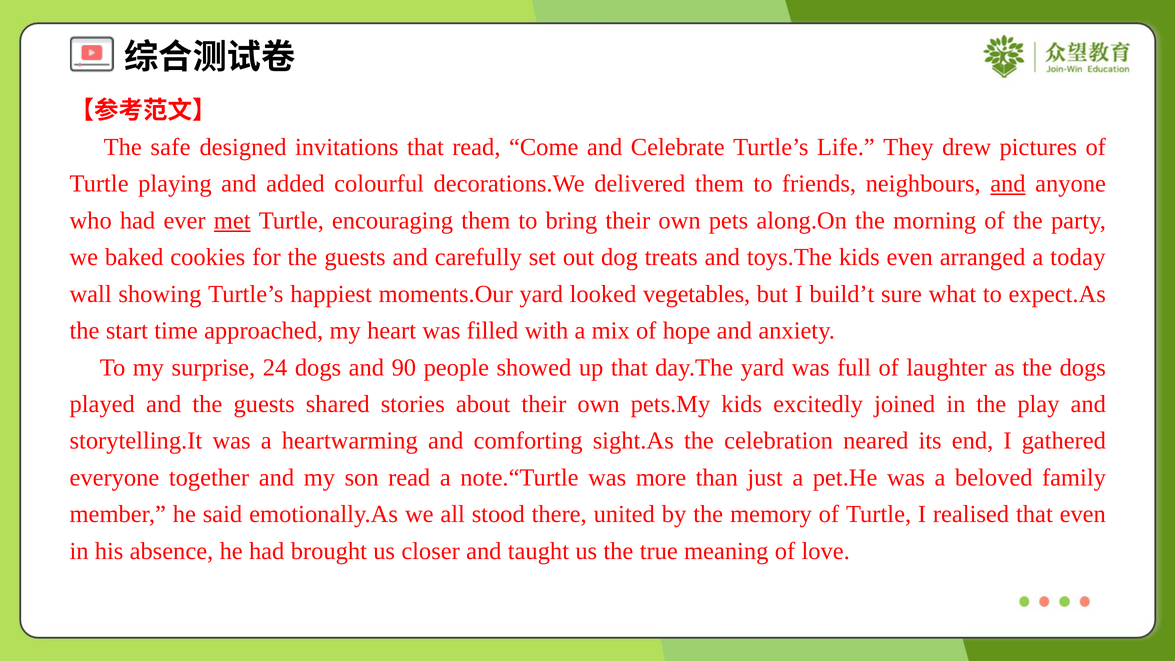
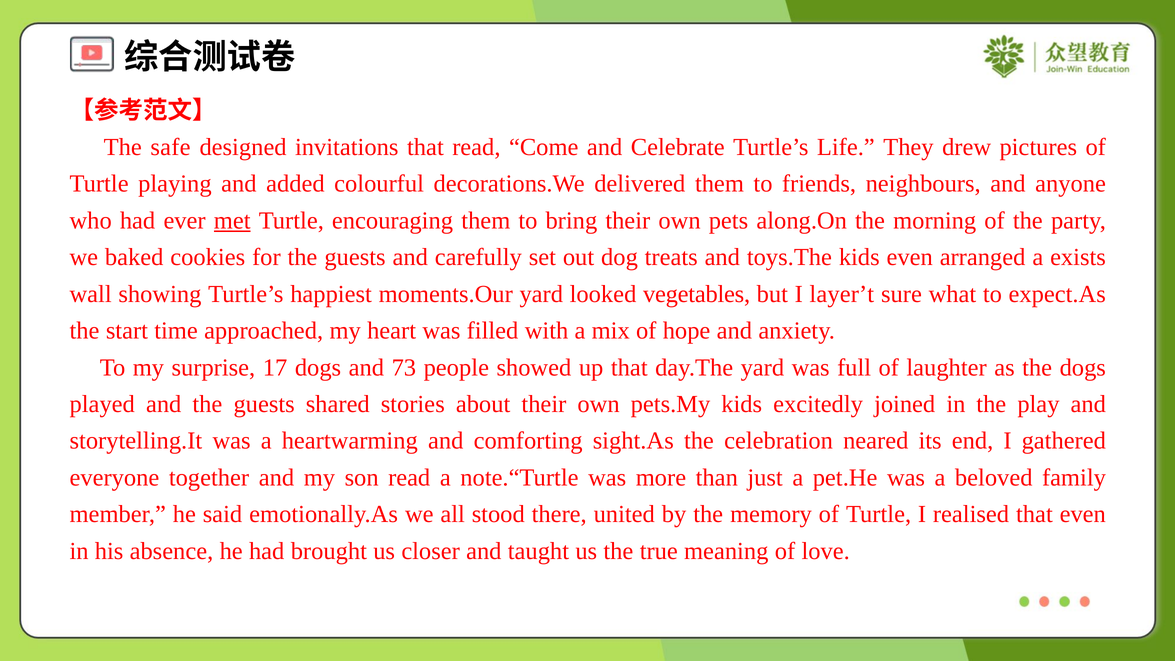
and underline: present -> none (1008, 184)
today: today -> exists (1078, 257)
build’t: build’t -> layer’t (842, 294)
24: 24 -> 17 (275, 367)
90: 90 -> 73 (404, 367)
